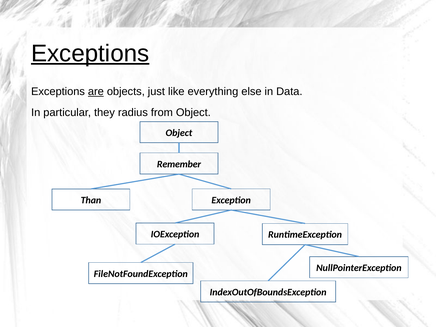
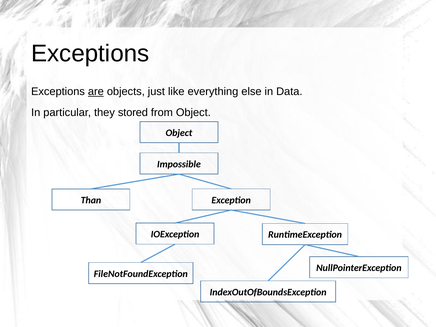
Exceptions underline: present -> none (90, 53)
radius: radius -> stored (133, 113)
Remember: Remember -> Impossible (179, 164)
